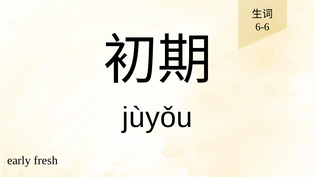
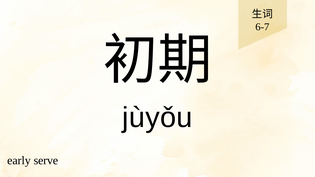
6-6: 6-6 -> 6-7 (262, 27)
fresh: fresh -> serve (46, 161)
